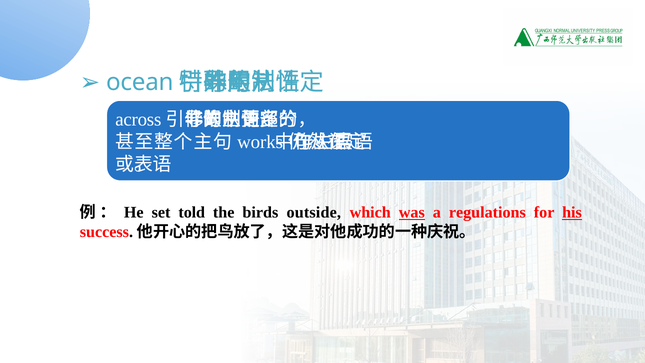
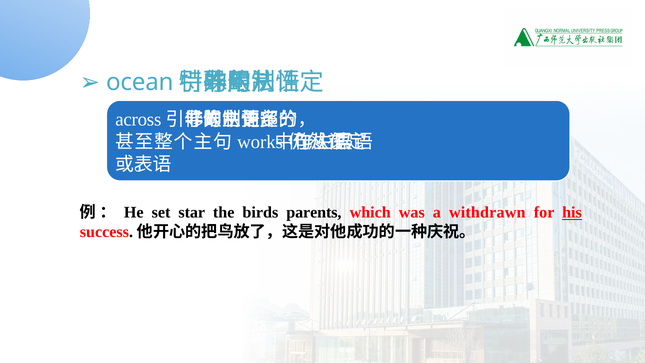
told: told -> star (192, 212)
outside: outside -> parents (314, 212)
was underline: present -> none (412, 212)
regulations: regulations -> withdrawn (487, 212)
